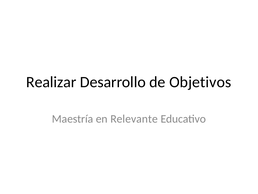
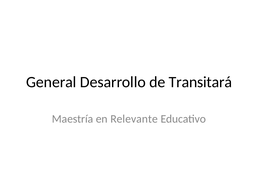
Realizar: Realizar -> General (51, 82)
Objetivos: Objetivos -> Transitará (200, 82)
